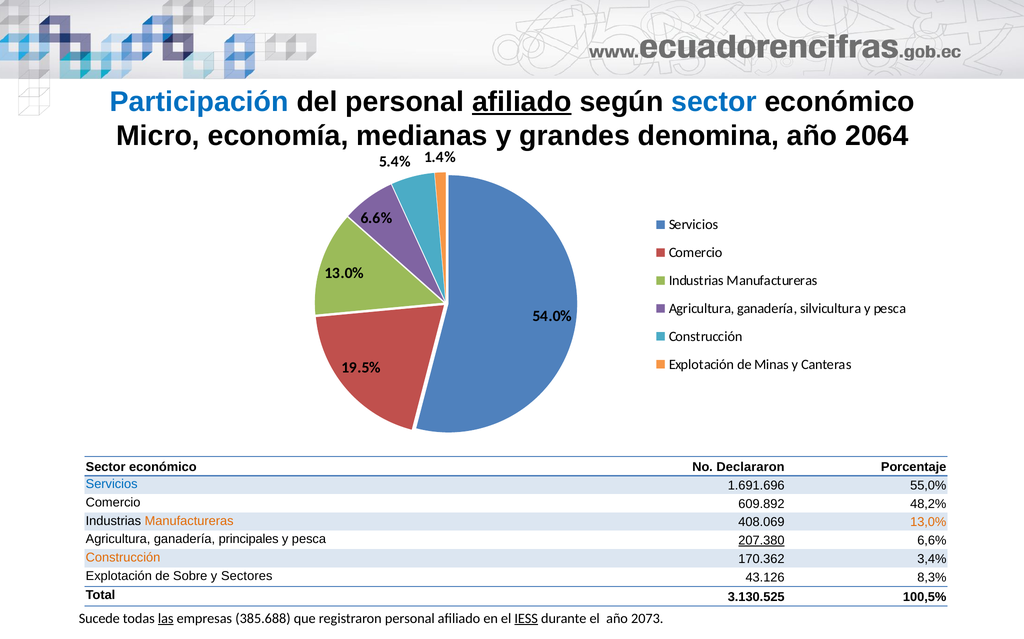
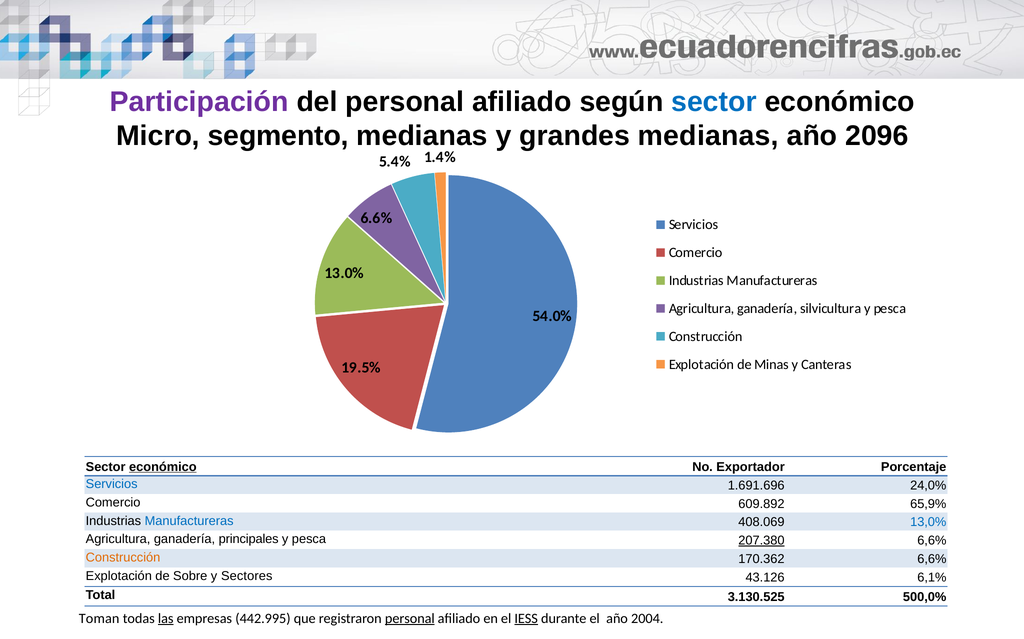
Participación colour: blue -> purple (199, 102)
afiliado underline: present -> none (522, 102)
economía: economía -> segmento (278, 136)
grandes denomina: denomina -> medianas (708, 136)
2064: 2064 -> 2096 (877, 136)
económico underline: none -> present (163, 467)
Declararon: Declararon -> Exportador (751, 467)
55,0%: 55,0% -> 24,0% (928, 486)
48,2%: 48,2% -> 65,9% (928, 504)
Manufactureras colour: orange -> blue (189, 521)
13,0% colour: orange -> blue (928, 523)
170.362 3,4%: 3,4% -> 6,6% (932, 559)
8,3%: 8,3% -> 6,1% (932, 578)
100,5%: 100,5% -> 500,0% (925, 597)
Sucede: Sucede -> Toman (99, 619)
385.688: 385.688 -> 442.995 (263, 619)
personal underline: none -> present (410, 619)
2073: 2073 -> 2004 (647, 619)
